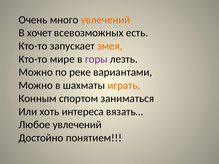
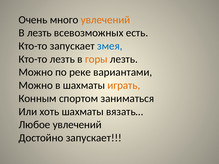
В хочет: хочет -> лезть (39, 33)
змея colour: orange -> blue (110, 46)
Кто-то мире: мире -> лезть (62, 59)
горы colour: purple -> orange (96, 59)
хоть интереса: интереса -> шахматы (83, 112)
Достойно понятием: понятием -> запускает (94, 138)
